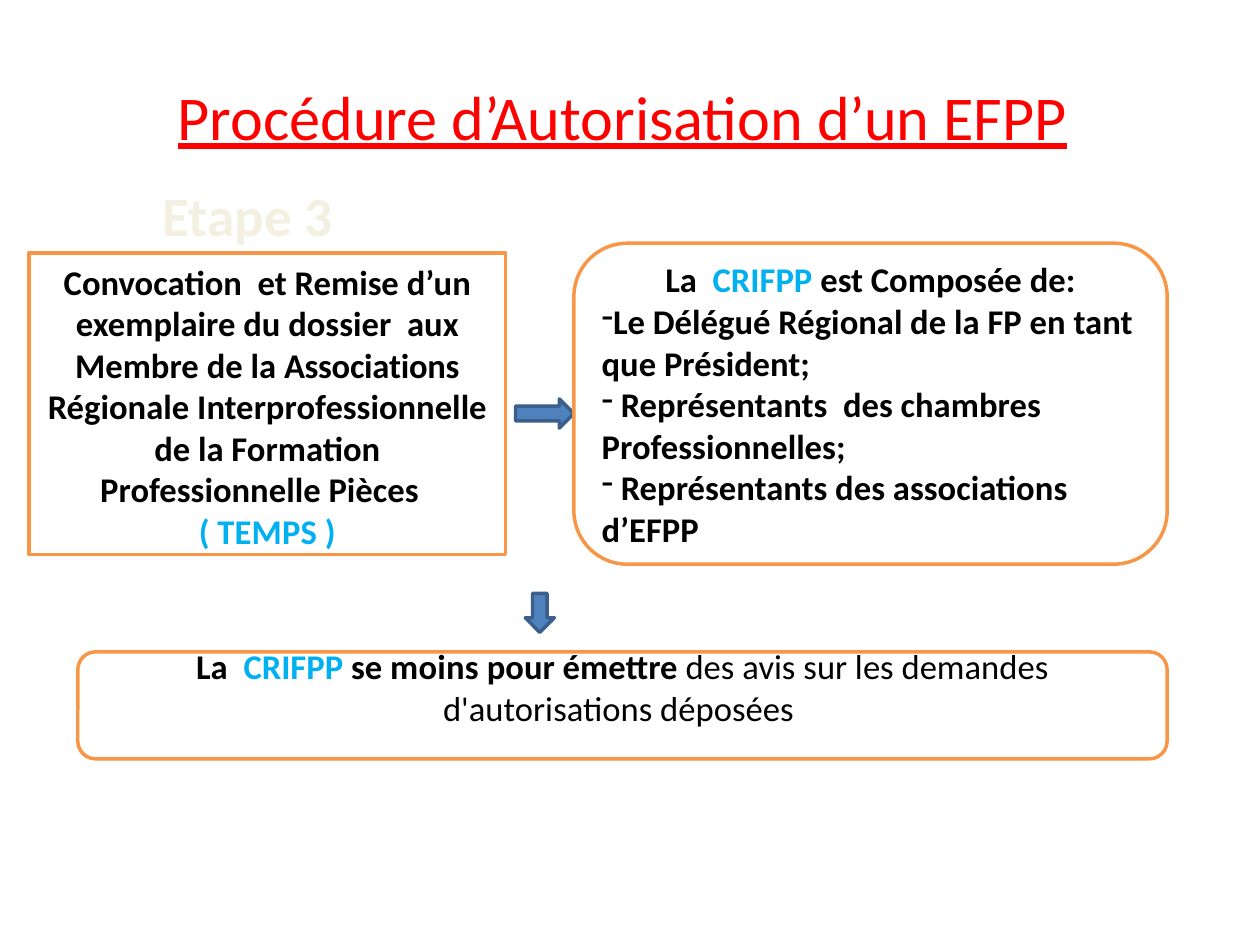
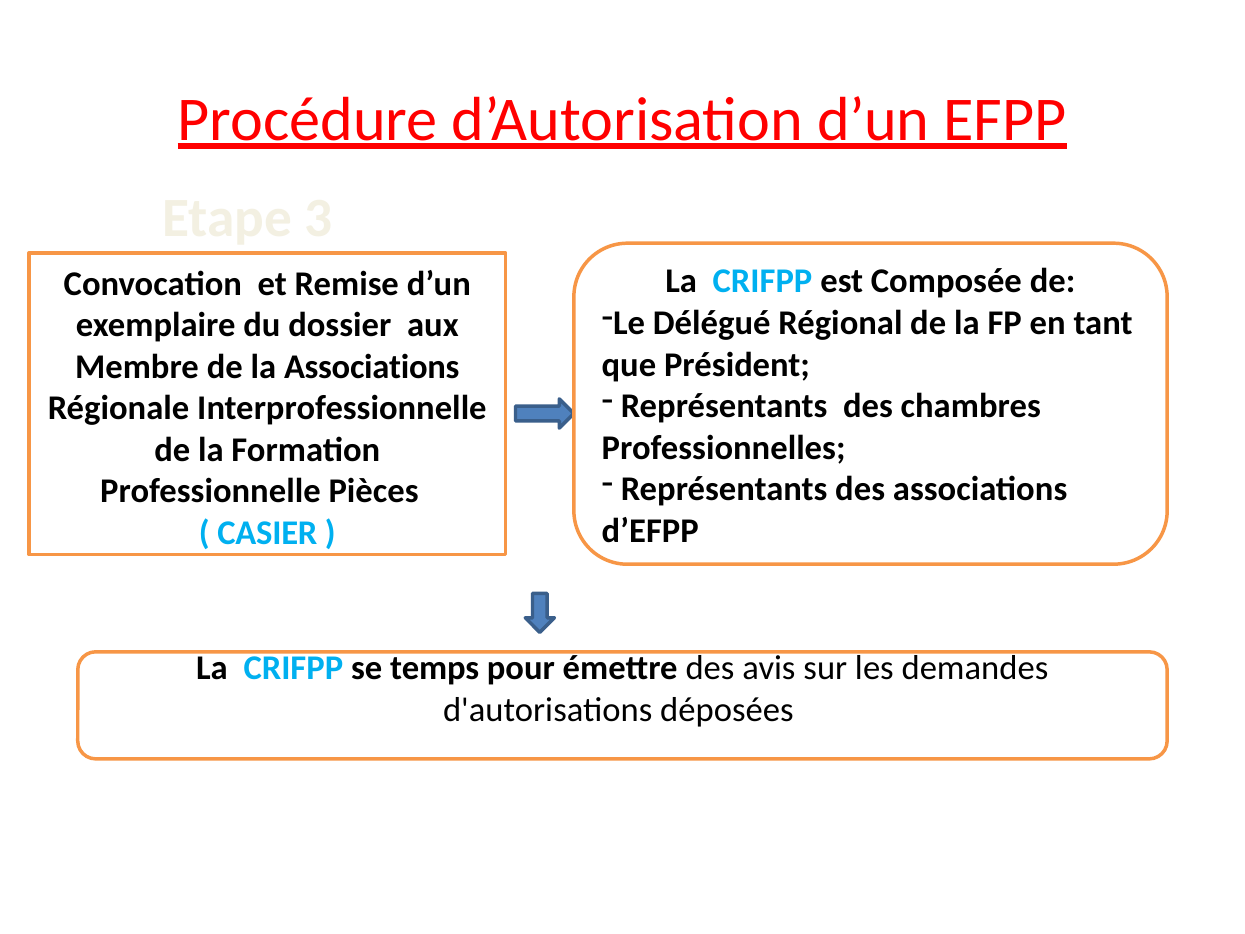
TEMPS: TEMPS -> CASIER (267, 533)
moins: moins -> temps (435, 668)
